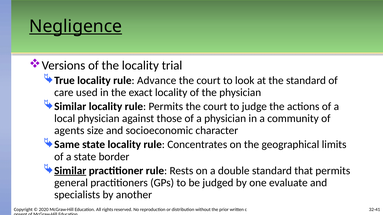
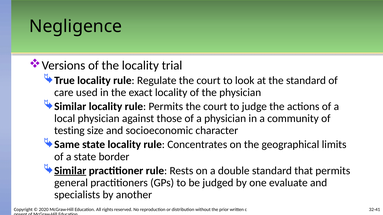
Negligence underline: present -> none (76, 26)
Advance: Advance -> Regulate (157, 81)
agents: agents -> testing (69, 131)
